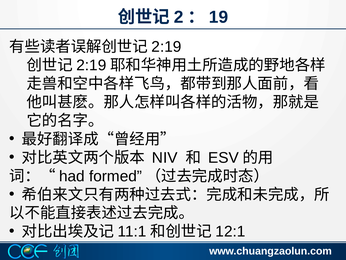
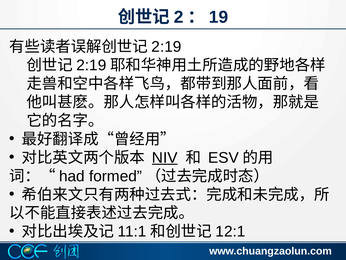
NIV underline: none -> present (165, 157)
